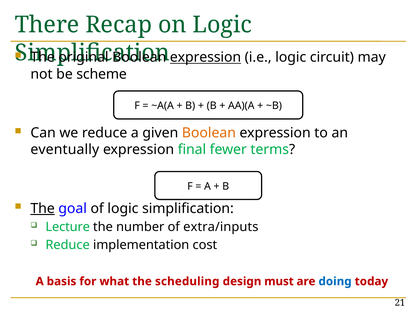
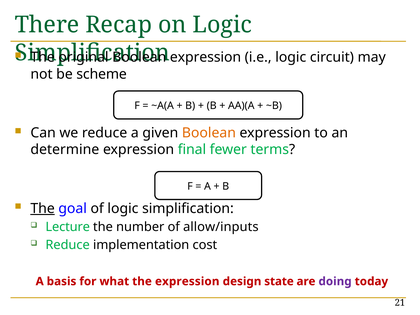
expression underline: present -> none (206, 57)
eventually: eventually -> determine (65, 150)
extra/inputs: extra/inputs -> allow/inputs (221, 227)
the scheduling: scheduling -> expression (187, 281)
must: must -> state (279, 281)
doing colour: blue -> purple (335, 281)
